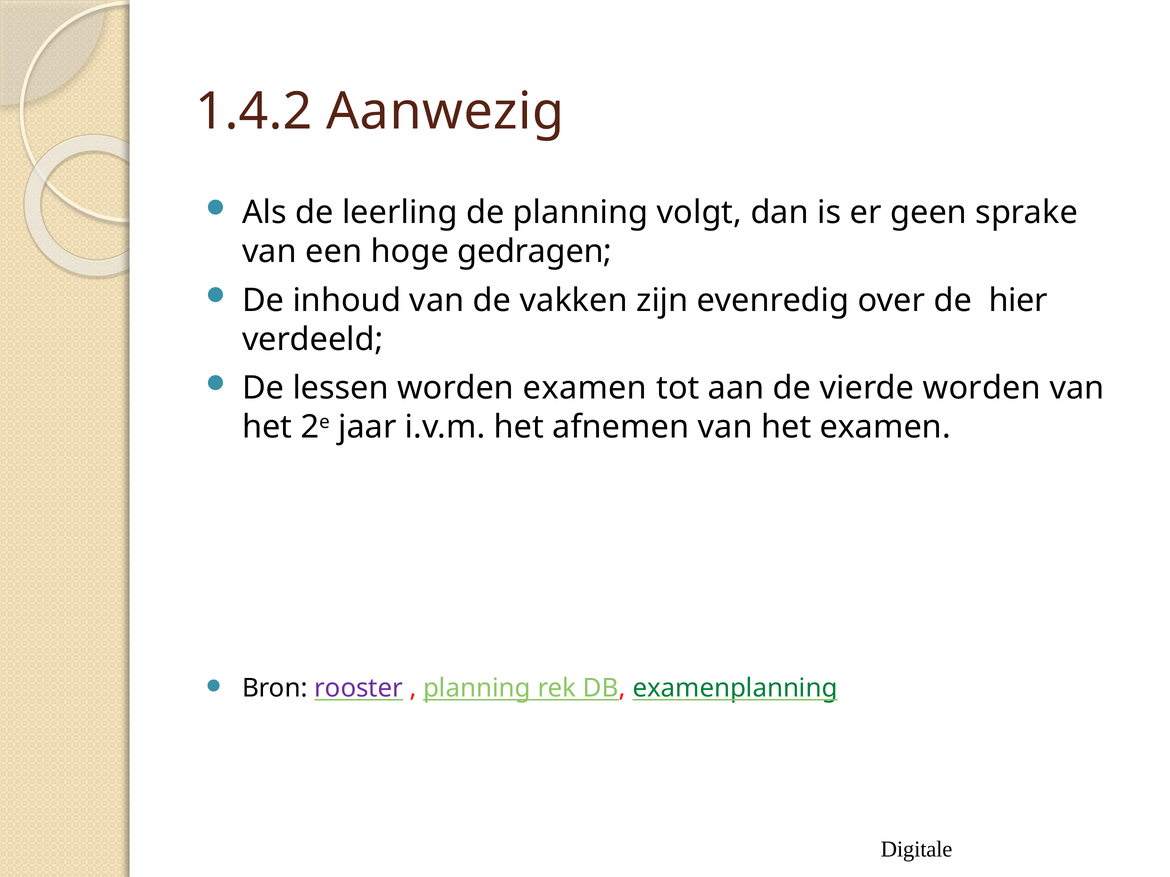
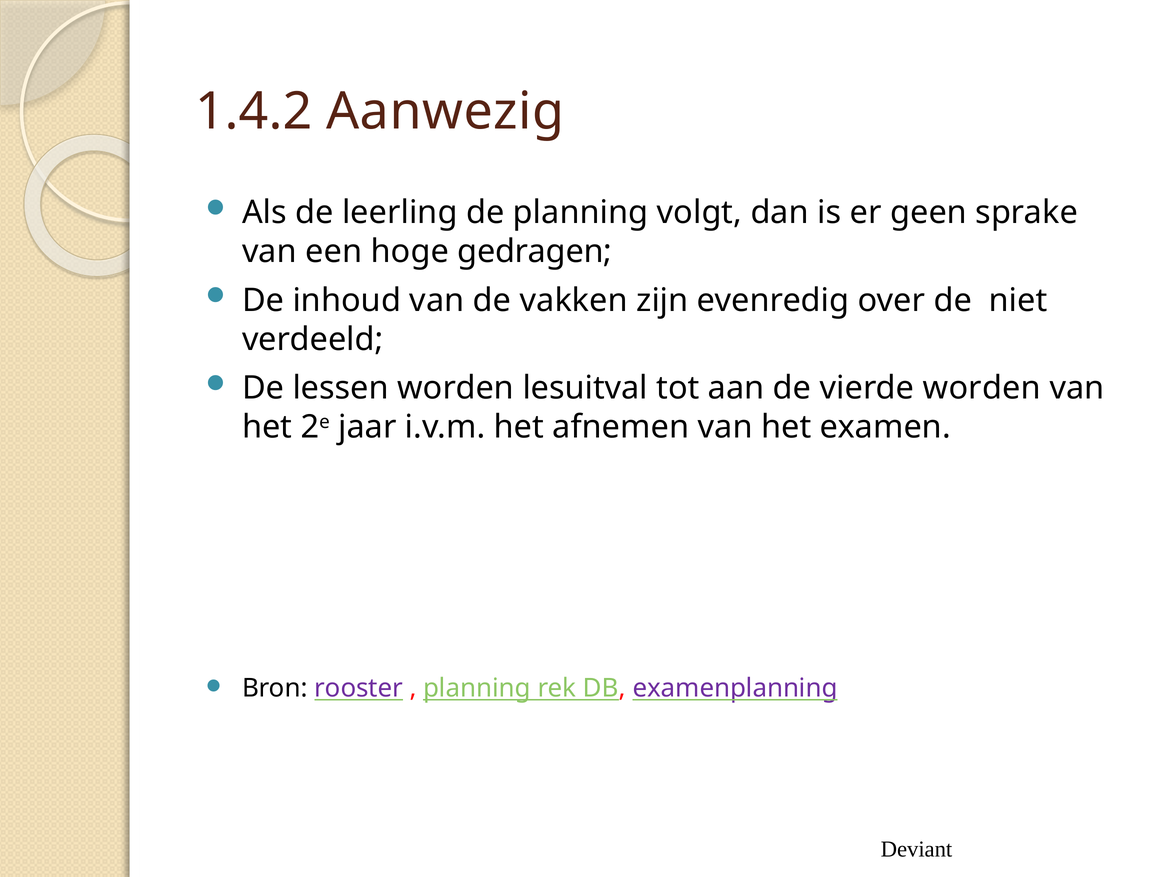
hier: hier -> niet (1018, 301)
worden examen: examen -> lesuitval (585, 388)
examenplanning colour: green -> purple (735, 688)
Digitale: Digitale -> Deviant (916, 850)
